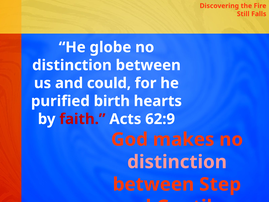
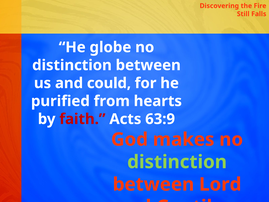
birth: birth -> from (112, 101)
62:9: 62:9 -> 63:9 (160, 119)
distinction colour: pink -> light green (177, 162)
Step: Step -> Lord (220, 184)
